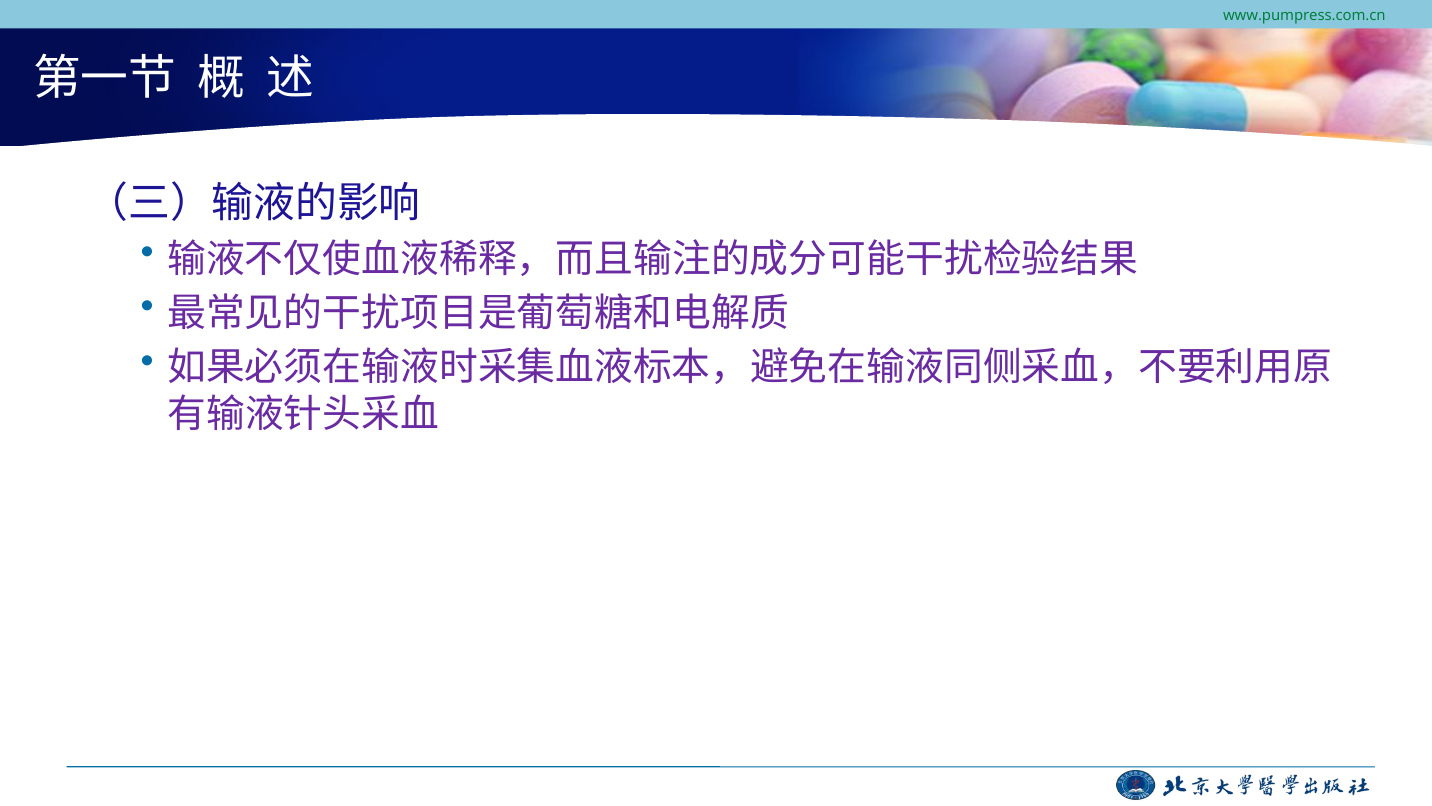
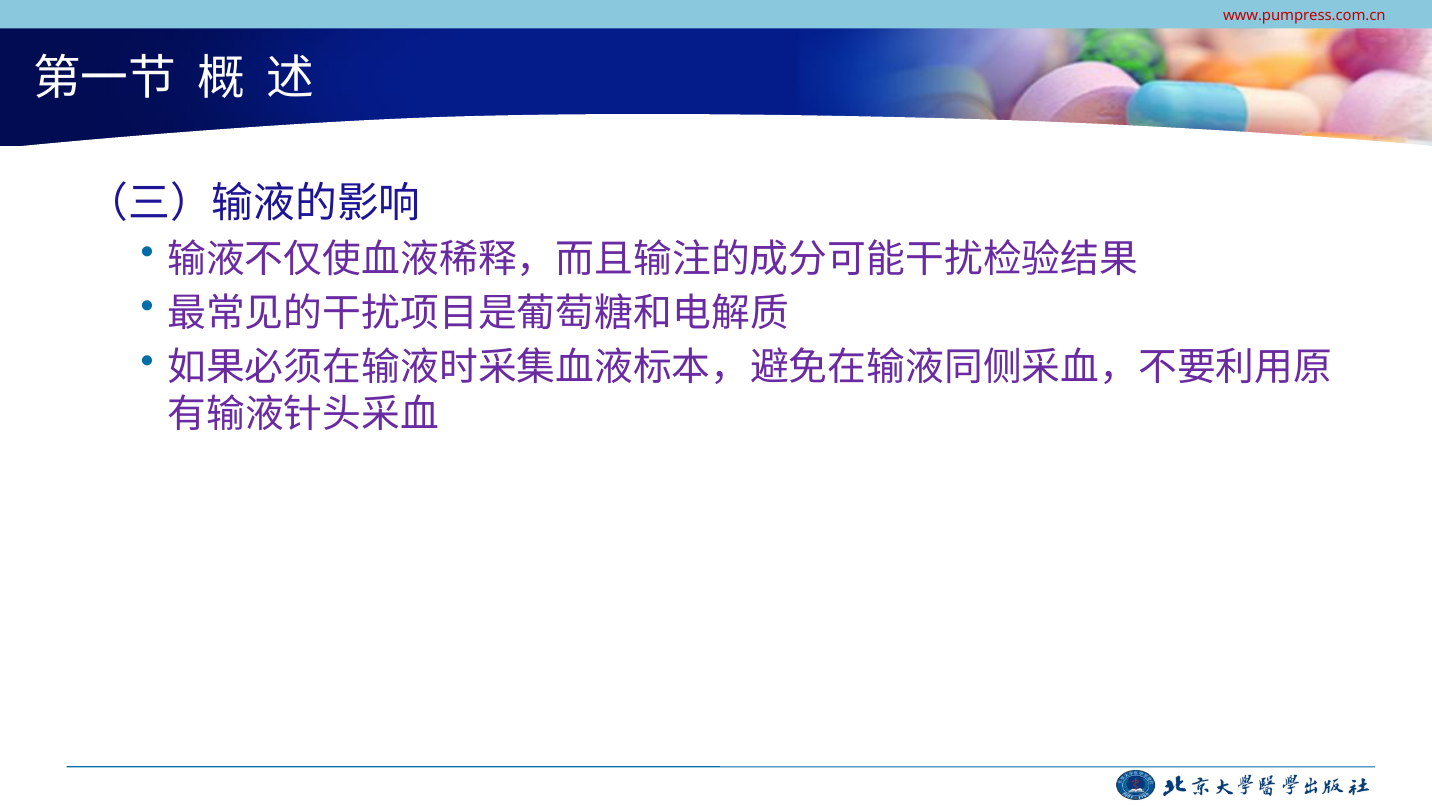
www.pumpress.com.cn colour: green -> red (1304, 15)
